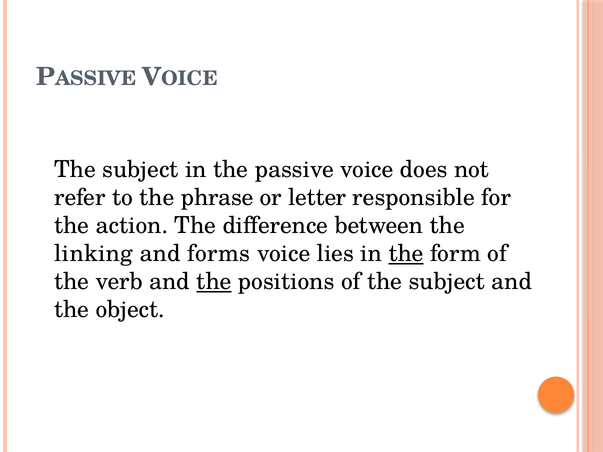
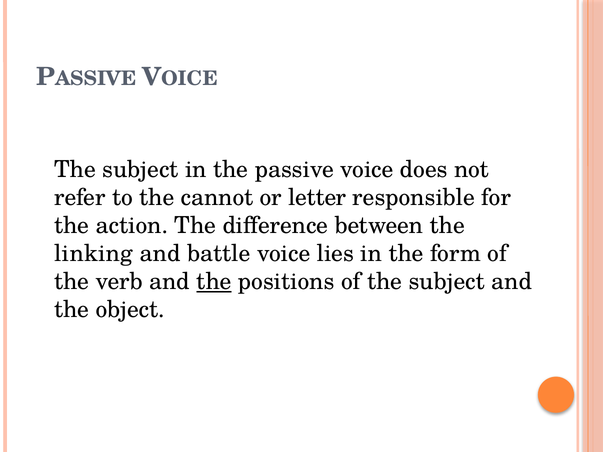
phrase: phrase -> cannot (217, 197)
forms: forms -> battle (219, 254)
the underline: present -> none (406, 254)
